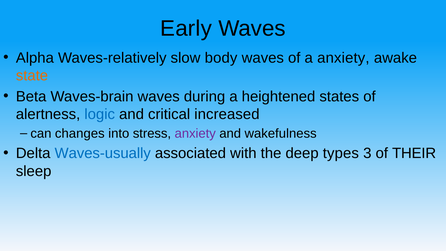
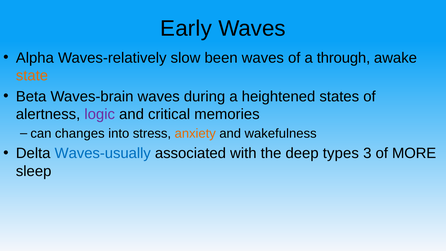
body: body -> been (221, 58)
a anxiety: anxiety -> through (343, 58)
logic colour: blue -> purple (100, 114)
increased: increased -> memories (227, 114)
anxiety colour: purple -> orange (195, 133)
THEIR: THEIR -> MORE (414, 153)
